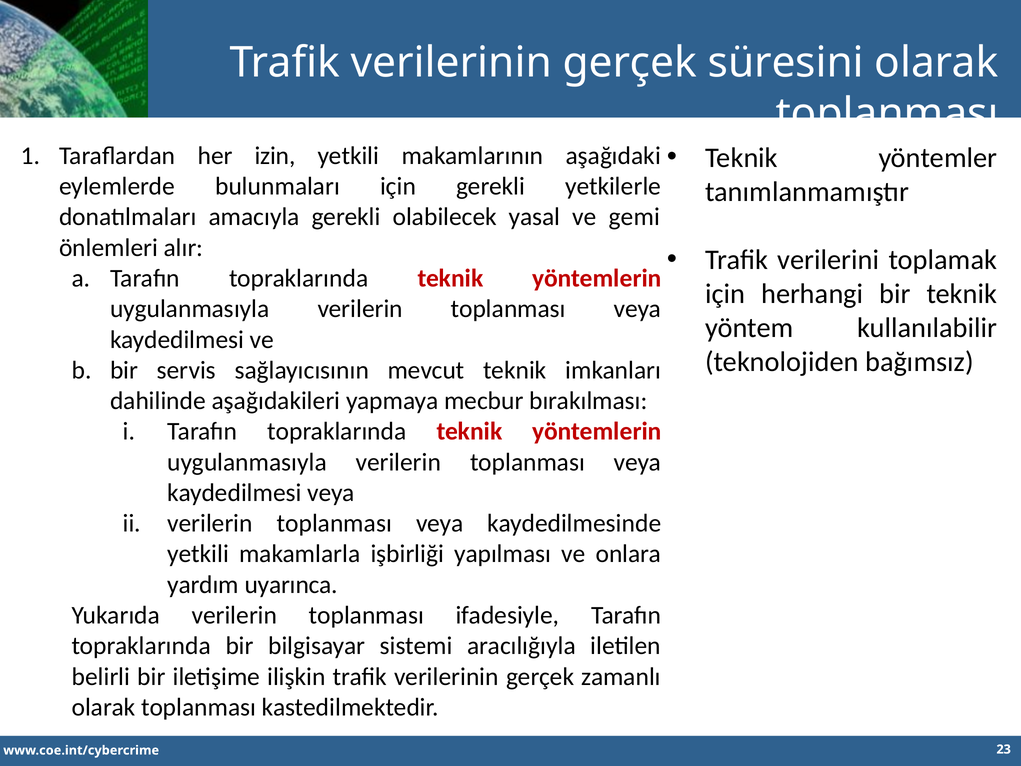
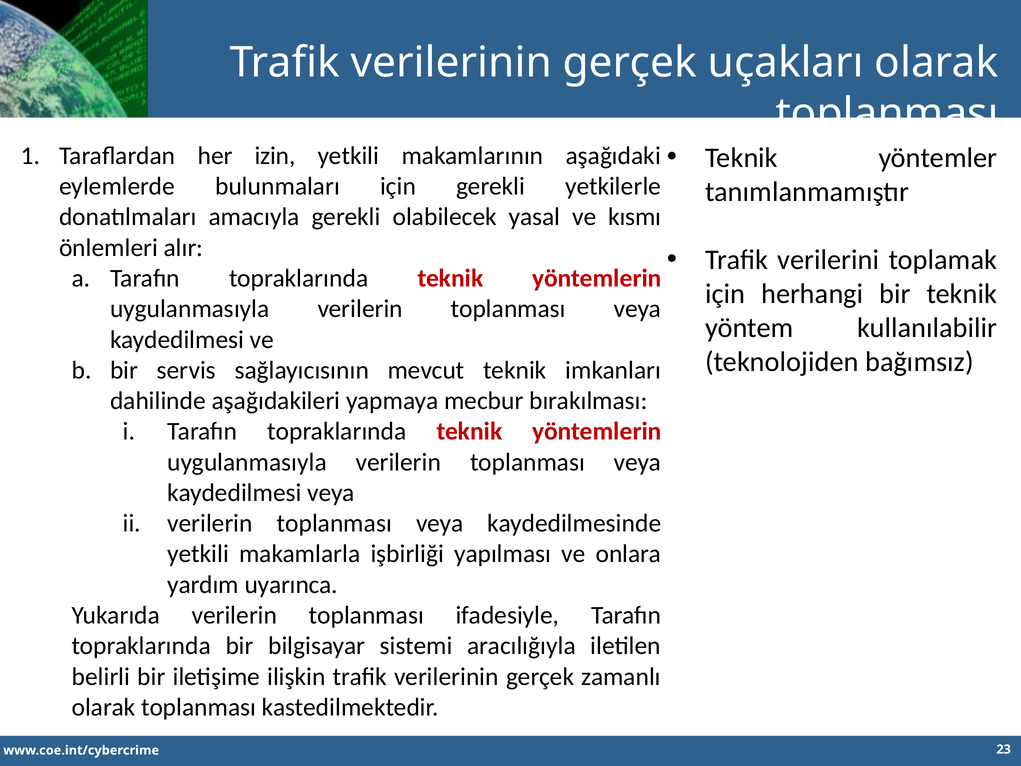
süresini: süresini -> uçakları (786, 63)
gemi: gemi -> kısmı (635, 217)
